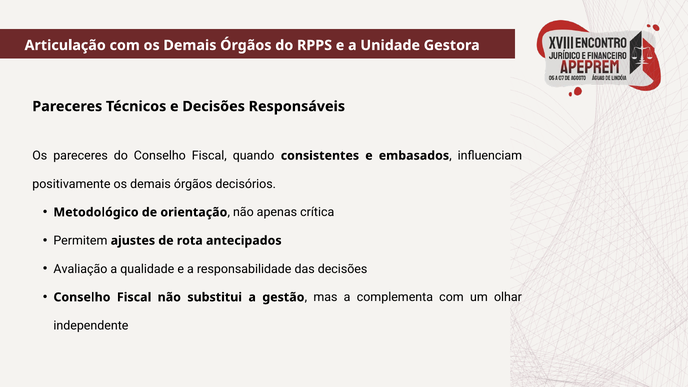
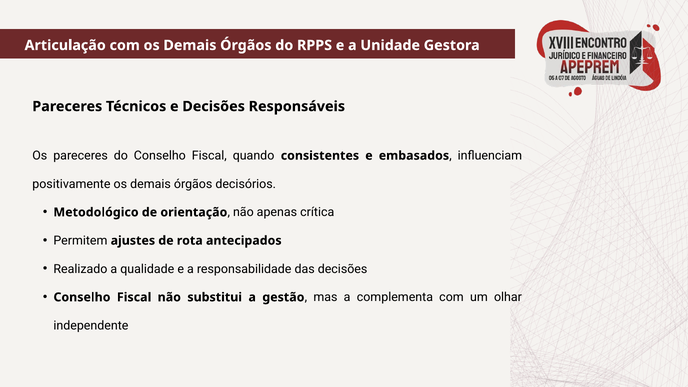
Avaliação: Avaliação -> Realizado (80, 269)
